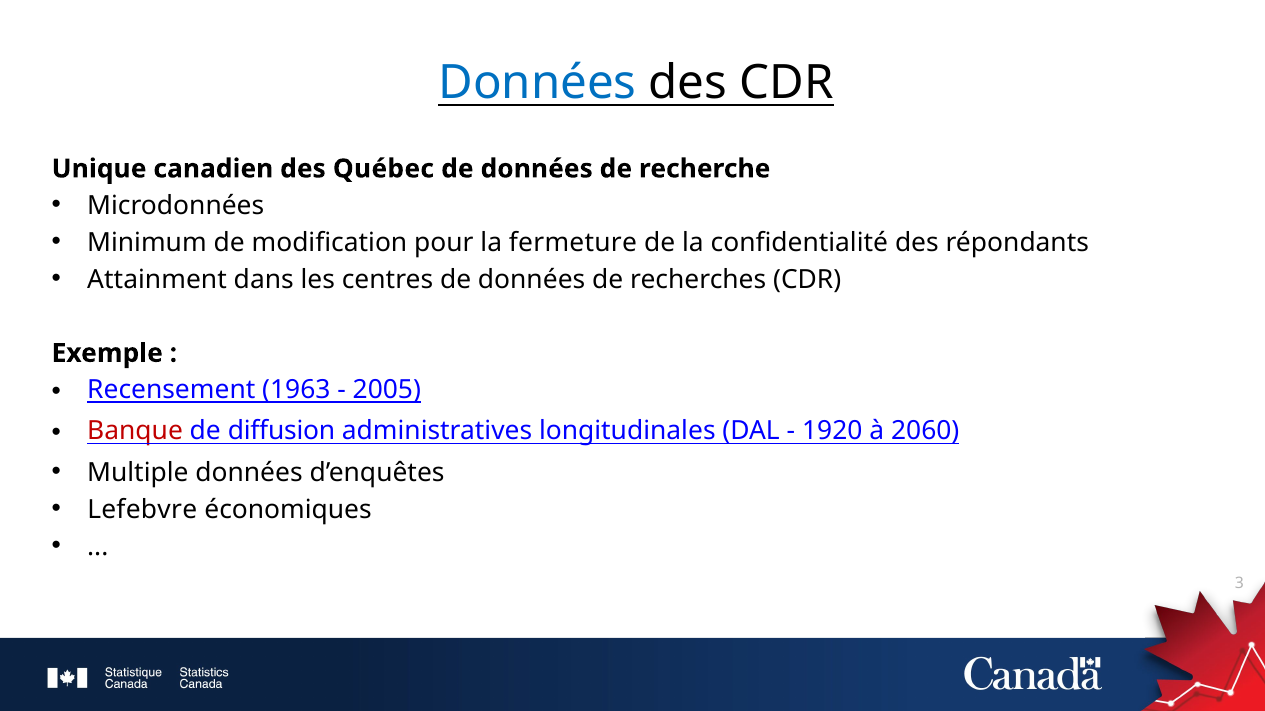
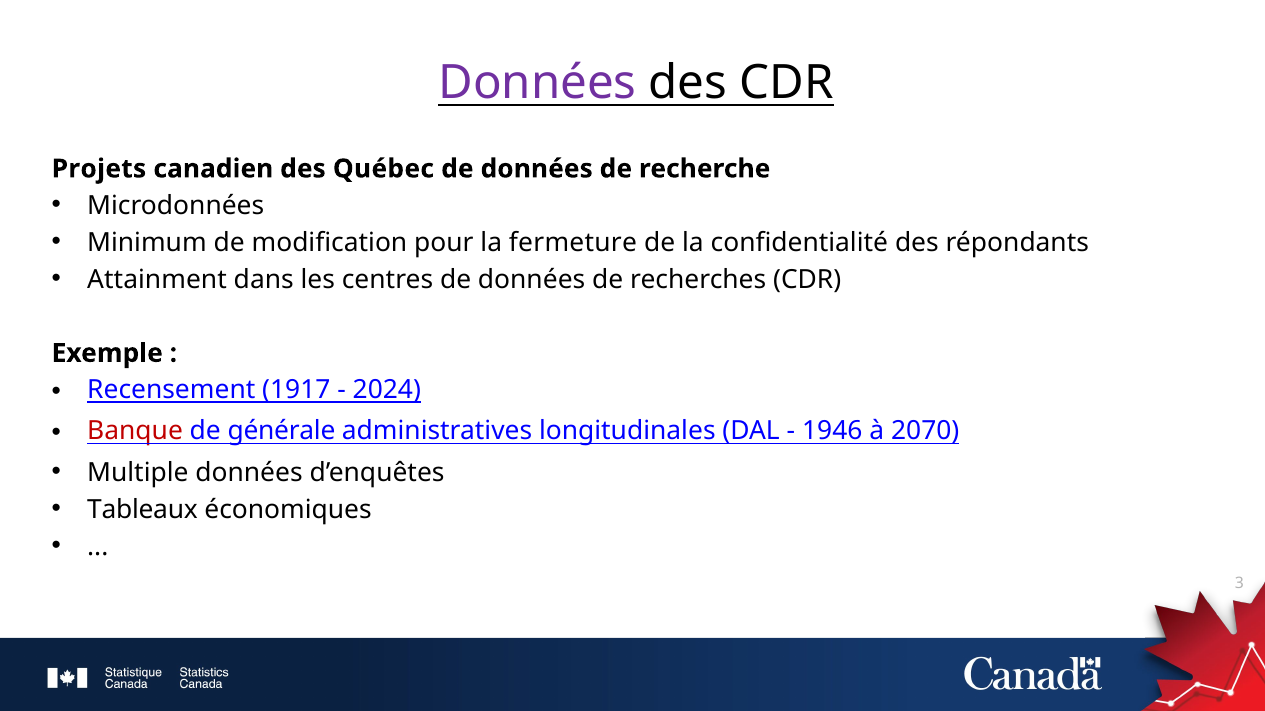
Données colour: blue -> purple (537, 83)
Unique: Unique -> Projets (99, 169)
1963: 1963 -> 1917 (296, 390)
2005: 2005 -> 2024 (387, 390)
diffusion: diffusion -> générale (282, 432)
1920: 1920 -> 1946 (832, 432)
2060: 2060 -> 2070 (925, 432)
Lefebvre: Lefebvre -> Tableaux (142, 510)
